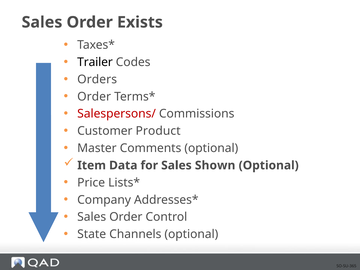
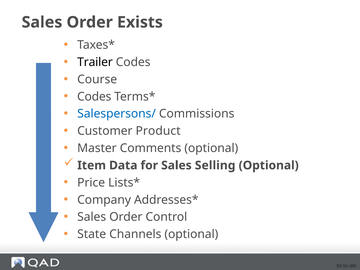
Orders: Orders -> Course (97, 79)
Order: Order -> Codes (94, 97)
Salespersons/ colour: red -> blue (117, 114)
Shown: Shown -> Selling (215, 165)
